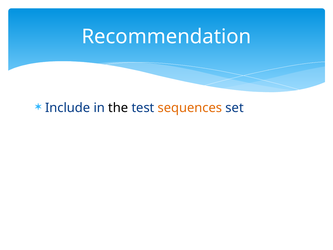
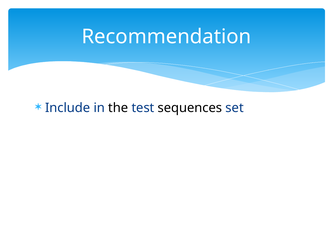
sequences colour: orange -> black (190, 108)
